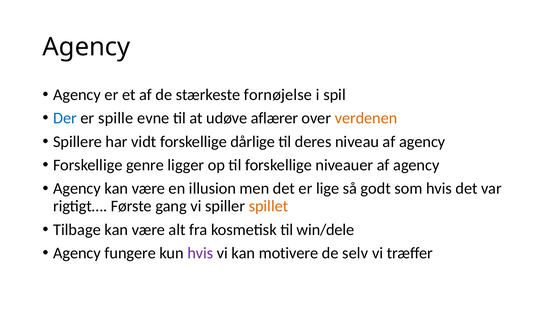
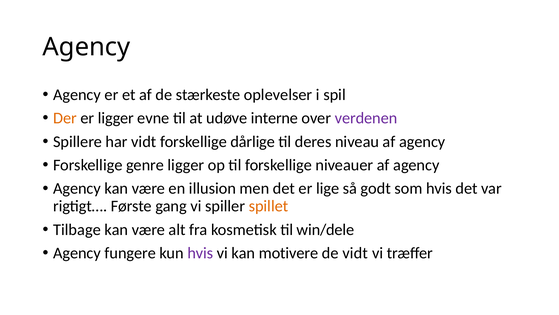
fornøjelse: fornøjelse -> oplevelser (278, 95)
Der colour: blue -> orange (65, 118)
er spille: spille -> ligger (116, 118)
aflærer: aflærer -> interne (274, 118)
verdenen colour: orange -> purple (366, 118)
de selv: selv -> vidt (355, 253)
